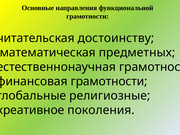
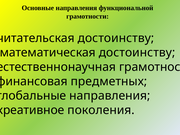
предметных: предметных -> достоинству (137, 53)
грамотности: грамотности -> предметных (109, 81)
религиозные: религиозные -> направления (110, 96)
